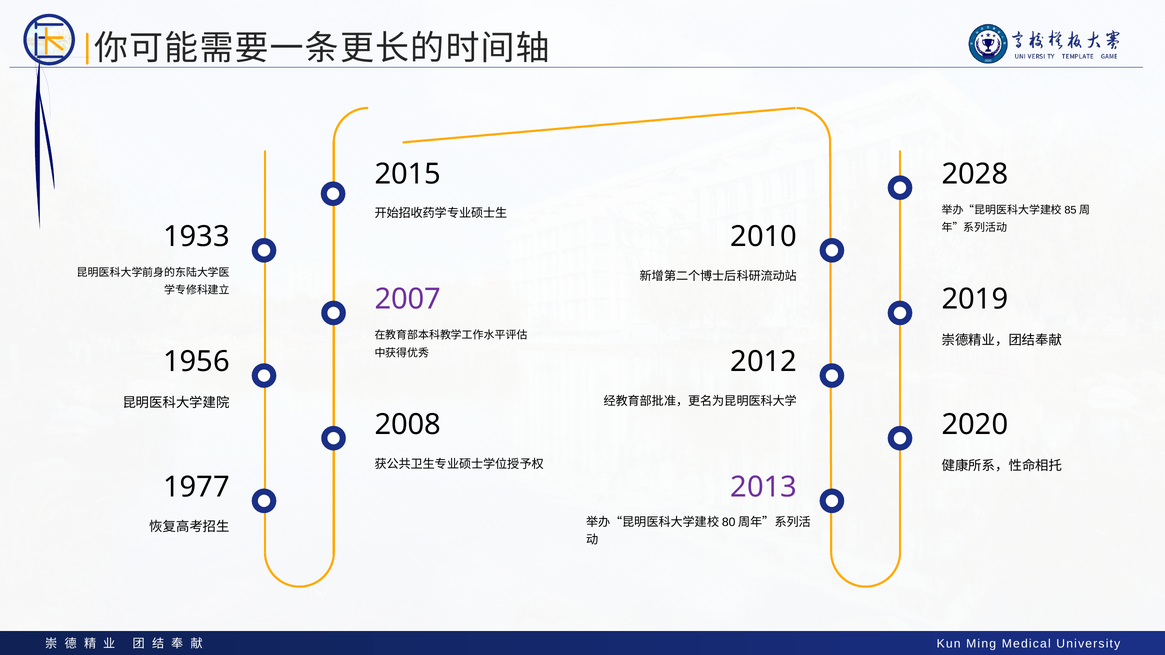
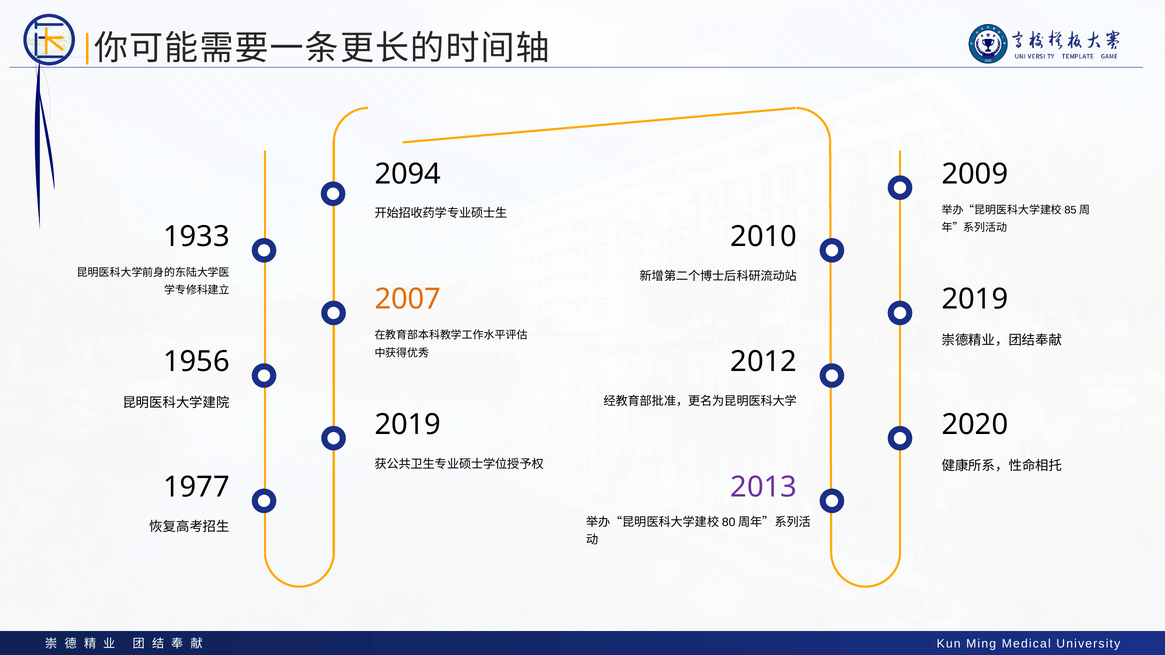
2015: 2015 -> 2094 (408, 174)
2028: 2028 -> 2009 (975, 174)
2007 colour: purple -> orange (408, 299)
2008: 2008 -> 2019 (408, 425)
